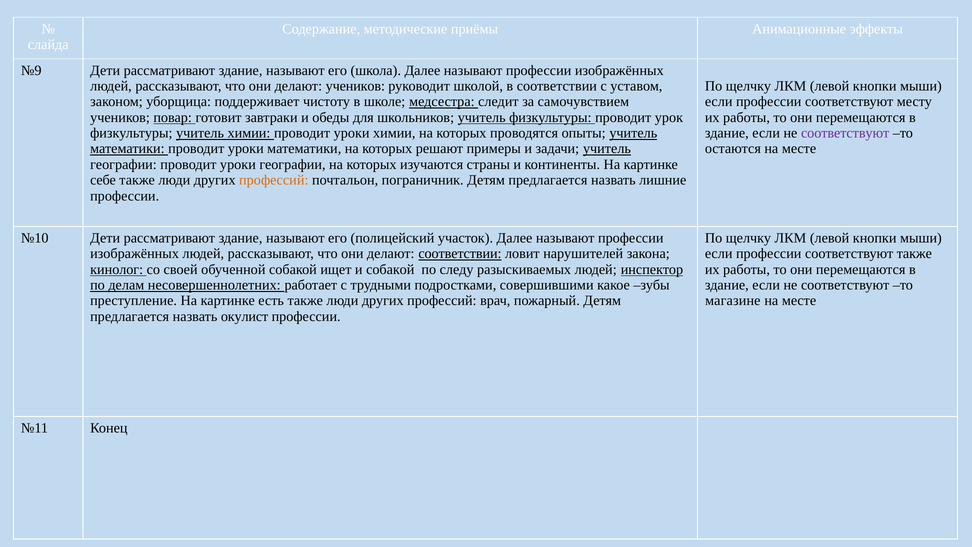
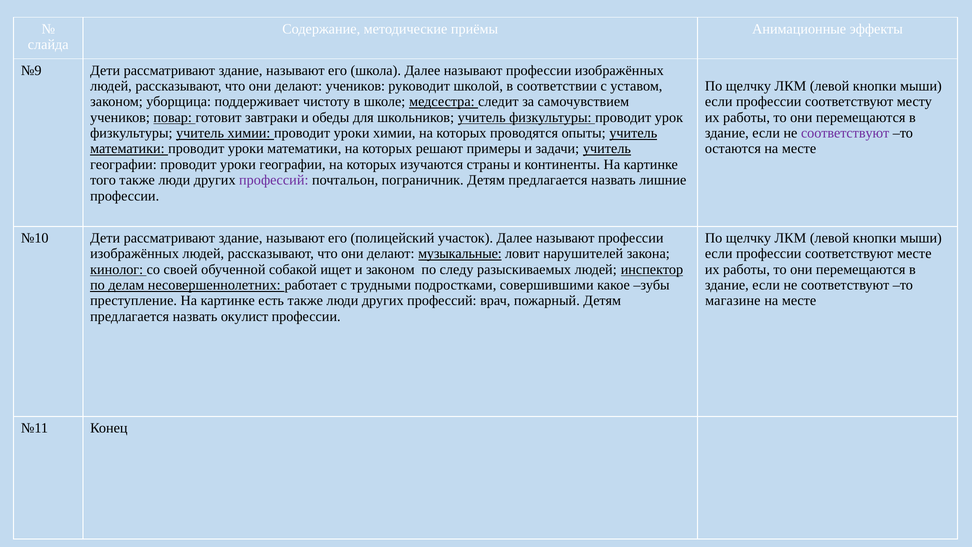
себе: себе -> того (103, 180)
профессий colour: orange -> purple (274, 180)
делают соответствии: соответствии -> музыкальные (460, 254)
соответствуют также: также -> месте (914, 254)
и собакой: собакой -> законом (390, 269)
